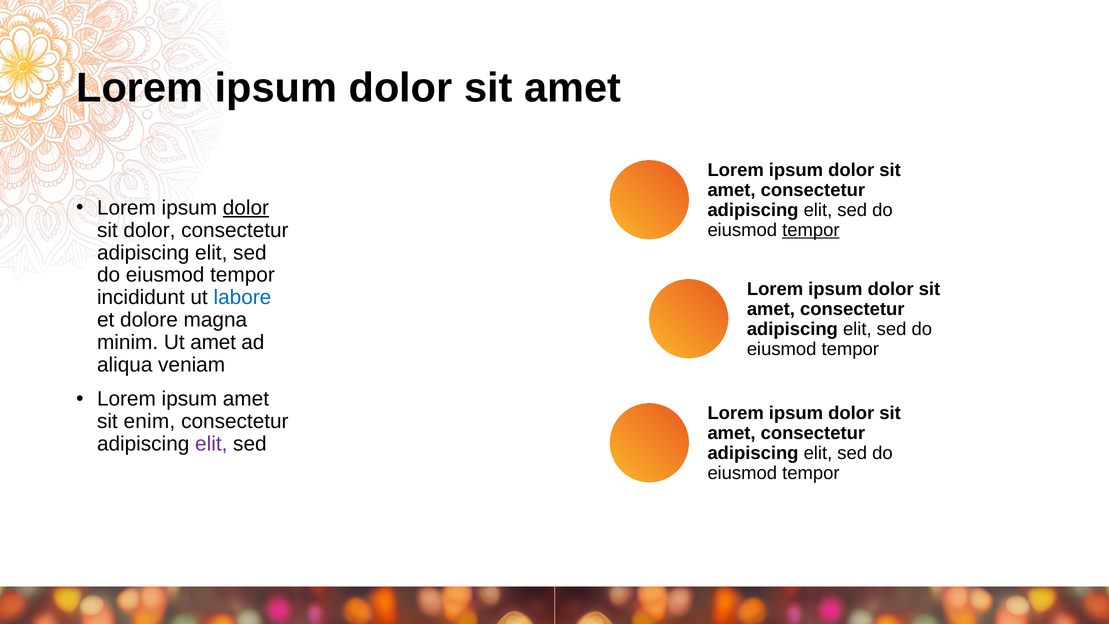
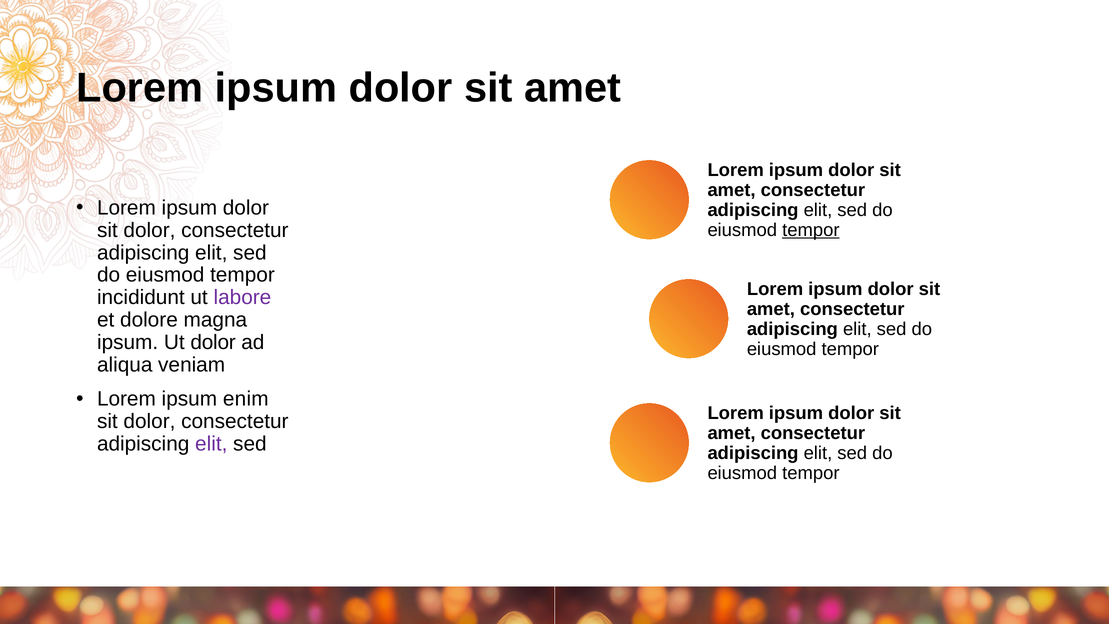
dolor underline: present -> none (246, 208)
labore colour: blue -> purple (242, 298)
minim: minim -> ipsum (128, 342)
Ut amet: amet -> dolor (213, 342)
ipsum amet: amet -> enim (246, 399)
enim: enim -> dolor (149, 421)
